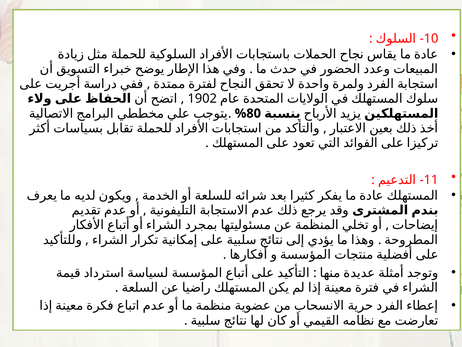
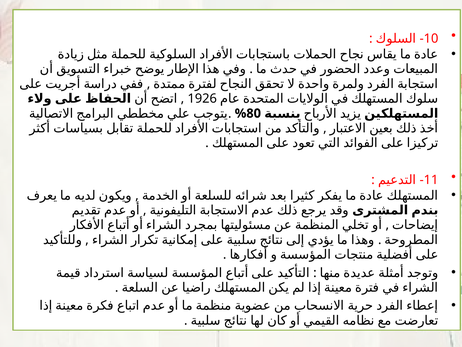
1902: 1902 -> 1926 (202, 98)
